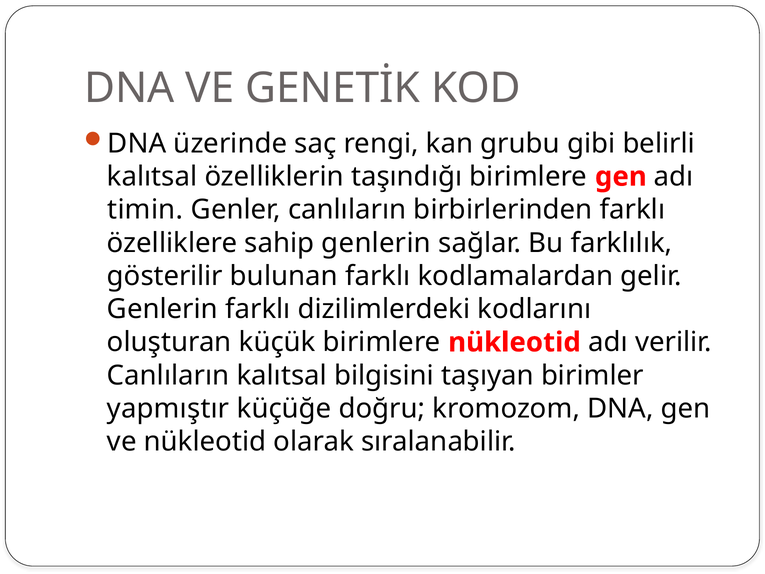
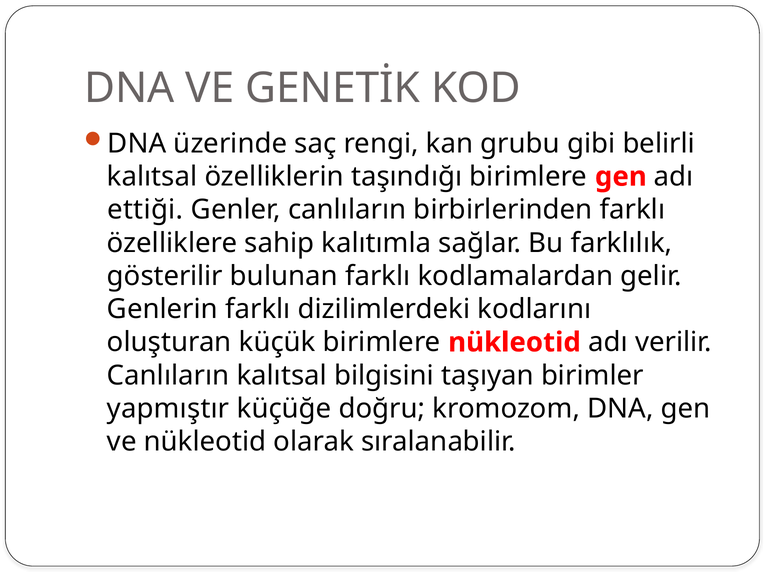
timin: timin -> ettiği (145, 210)
sahip genlerin: genlerin -> kalıtımla (376, 243)
